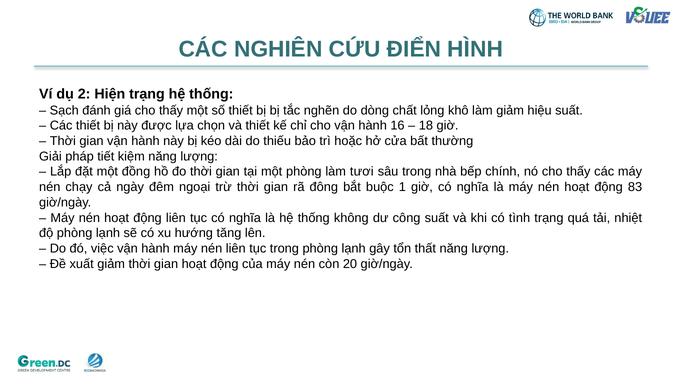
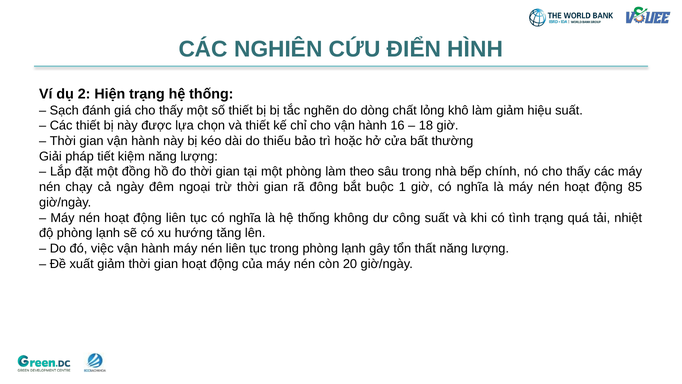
tươi: tươi -> theo (362, 172)
83: 83 -> 85 (635, 187)
